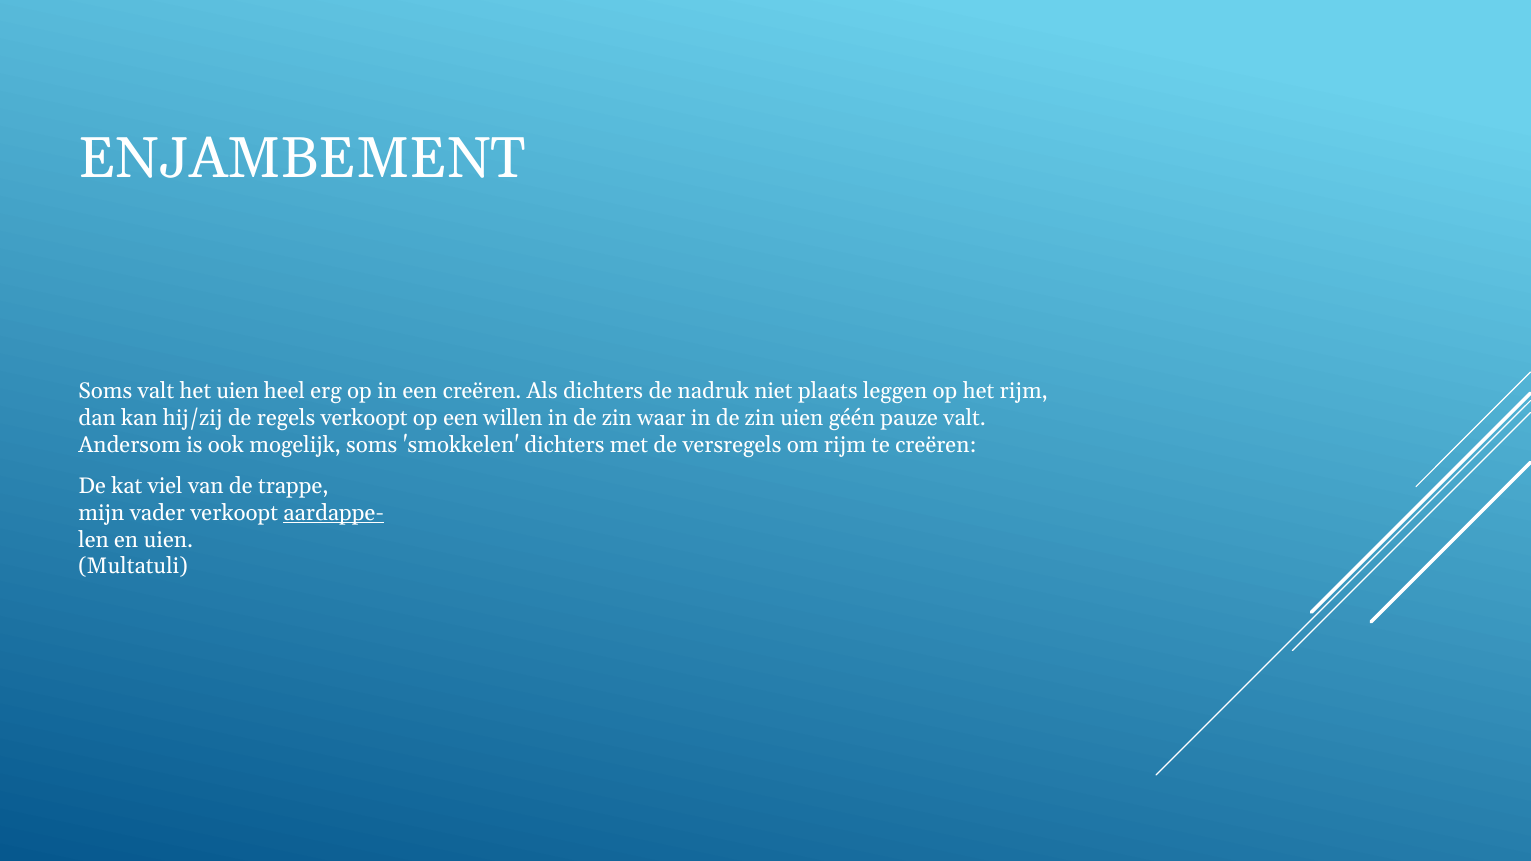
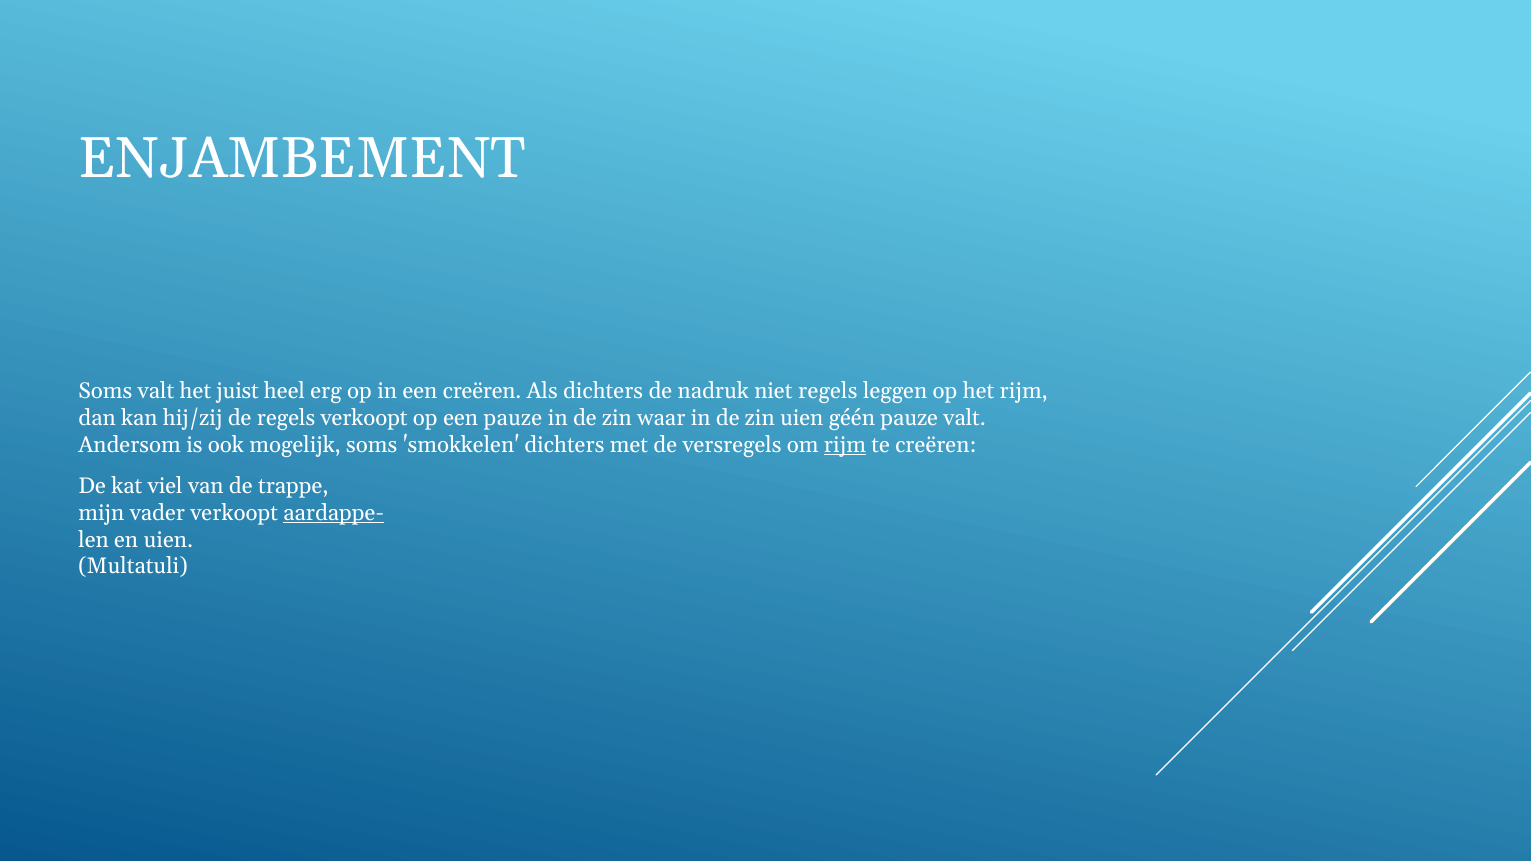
het uien: uien -> juist (238, 391)
niet plaats: plaats -> regels (828, 391)
een willen: willen -> pauze (513, 418)
rijm underline: none -> present (845, 445)
